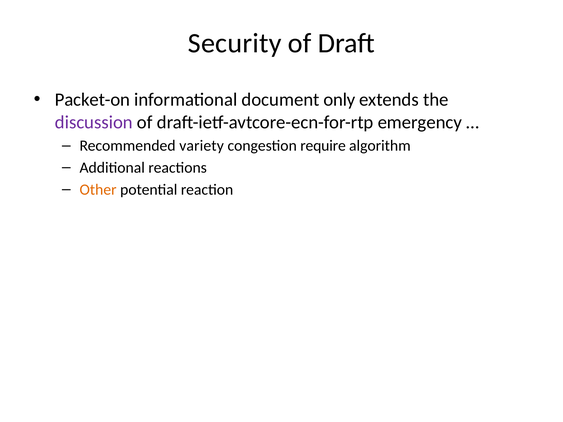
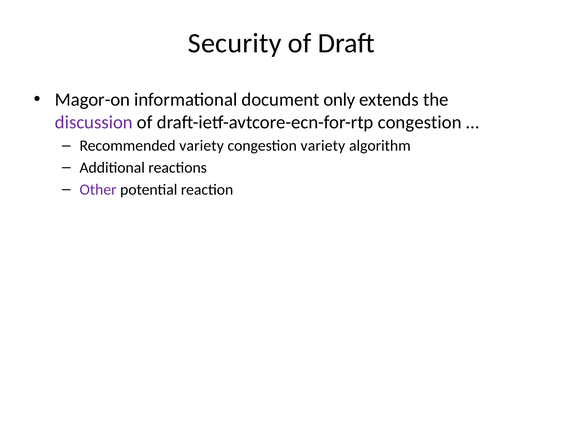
Packet-on: Packet-on -> Magor-on (92, 100)
draft-ietf-avtcore-ecn-for-rtp emergency: emergency -> congestion (420, 122)
congestion require: require -> variety (323, 146)
Other colour: orange -> purple (98, 190)
